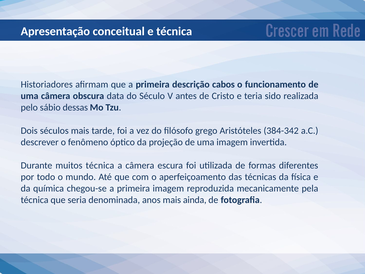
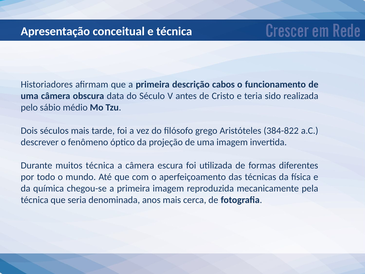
dessas: dessas -> médio (75, 107)
384-342: 384-342 -> 384-822 (281, 131)
ainda: ainda -> cerca (195, 200)
